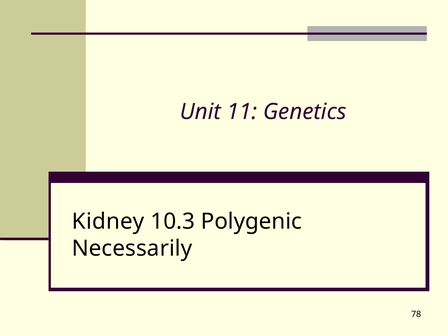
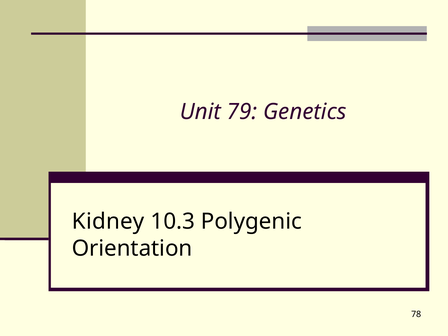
11: 11 -> 79 (242, 112)
Necessarily: Necessarily -> Orientation (132, 248)
